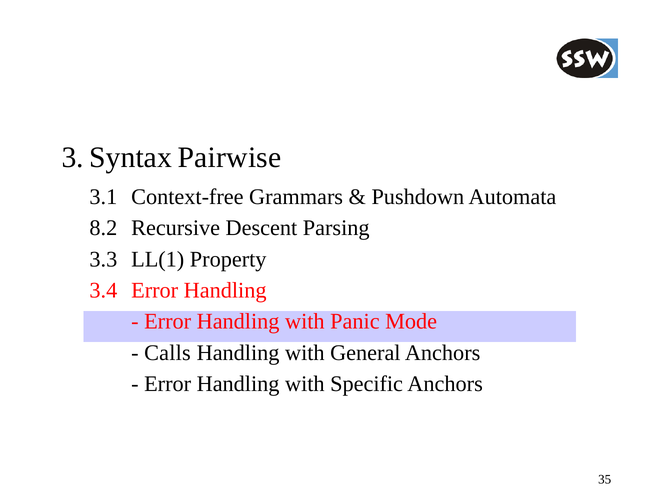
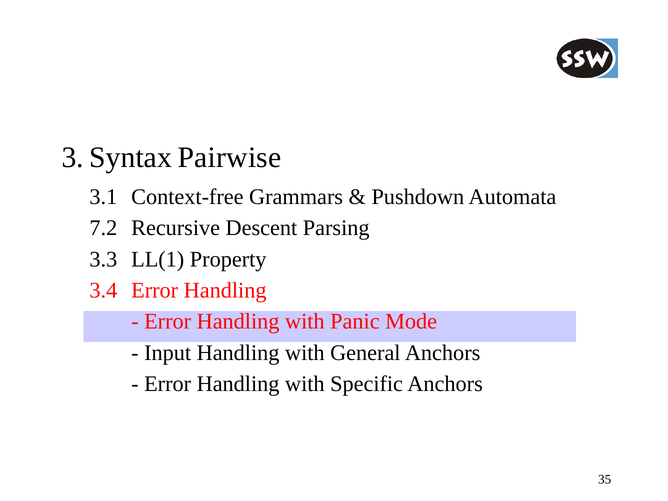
8.2: 8.2 -> 7.2 (103, 228)
Calls: Calls -> Input (168, 353)
